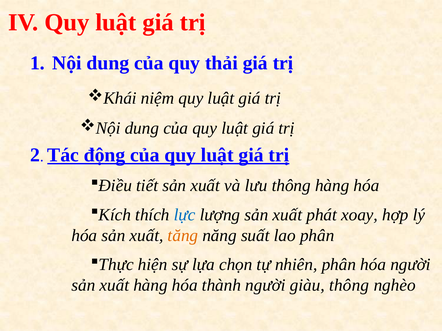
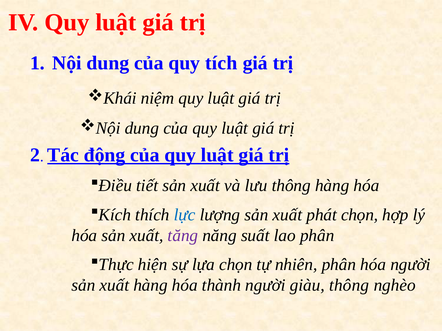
thải: thải -> tích (221, 63)
phát xoay: xoay -> chọn (360, 215)
tăng colour: orange -> purple (183, 236)
